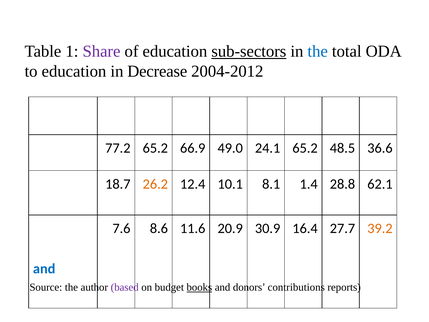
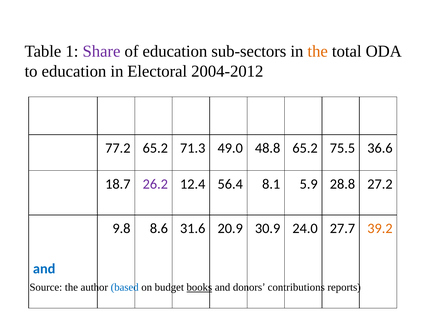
sub-sectors underline: present -> none (249, 51)
the colour: blue -> orange (318, 51)
Decrease: Decrease -> Electoral (157, 71)
66.9: 66.9 -> 71.3 (193, 148)
24.1: 24.1 -> 48.8 (268, 148)
48.5: 48.5 -> 75.5 (342, 148)
26.2 colour: orange -> purple (155, 184)
10.1: 10.1 -> 56.4 (230, 184)
1.4: 1.4 -> 5.9 (309, 184)
62.1: 62.1 -> 27.2 (380, 184)
7.6: 7.6 -> 9.8 (121, 228)
11.6: 11.6 -> 31.6 (193, 228)
16.4: 16.4 -> 24.0 (305, 228)
based colour: purple -> blue (125, 287)
